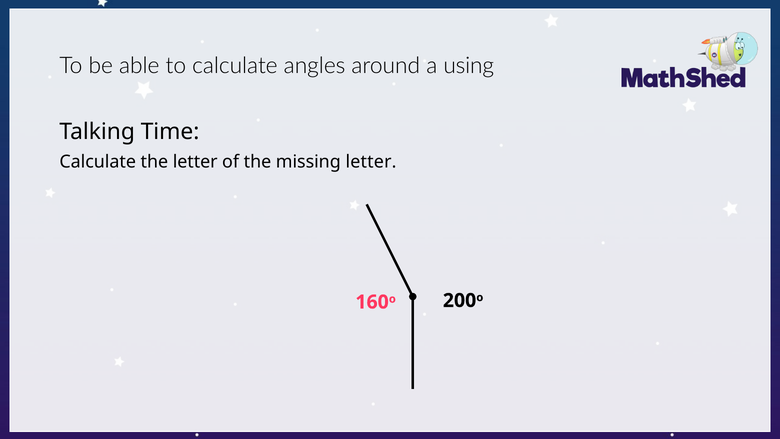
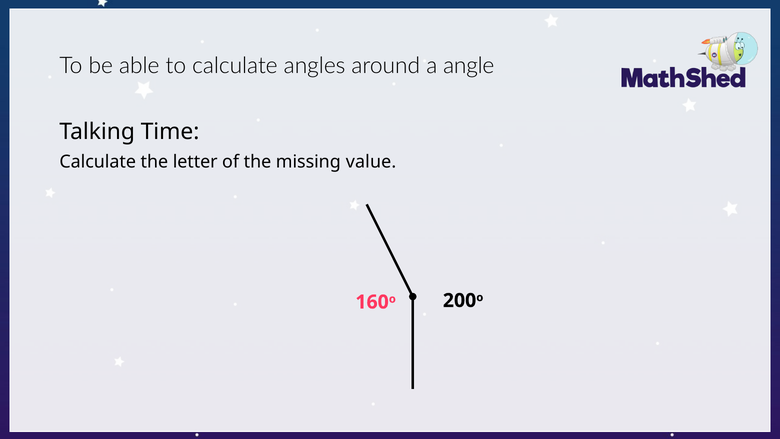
using: using -> angle (469, 66)
missing letter: letter -> value (371, 162)
